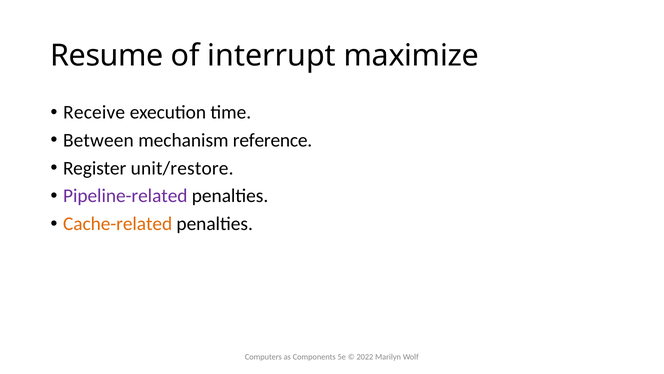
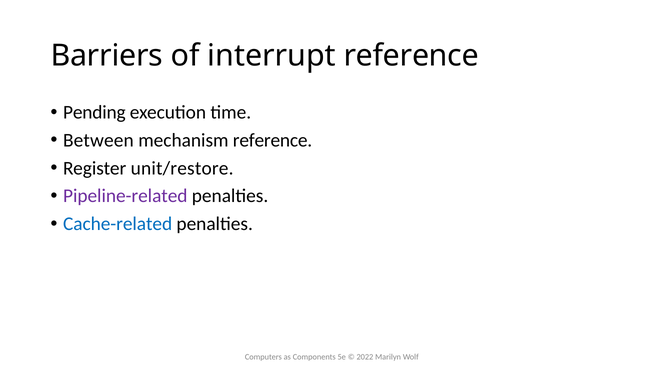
Resume: Resume -> Barriers (107, 56)
interrupt maximize: maximize -> reference (411, 56)
Receive: Receive -> Pending (94, 112)
Cache-related colour: orange -> blue (118, 224)
